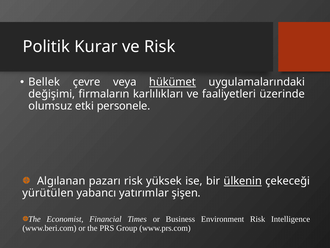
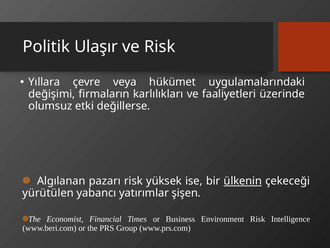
Kurar: Kurar -> Ulaşır (96, 47)
Bellek: Bellek -> Yıllara (44, 82)
hükümet underline: present -> none (173, 82)
personele: personele -> değillerse (124, 106)
